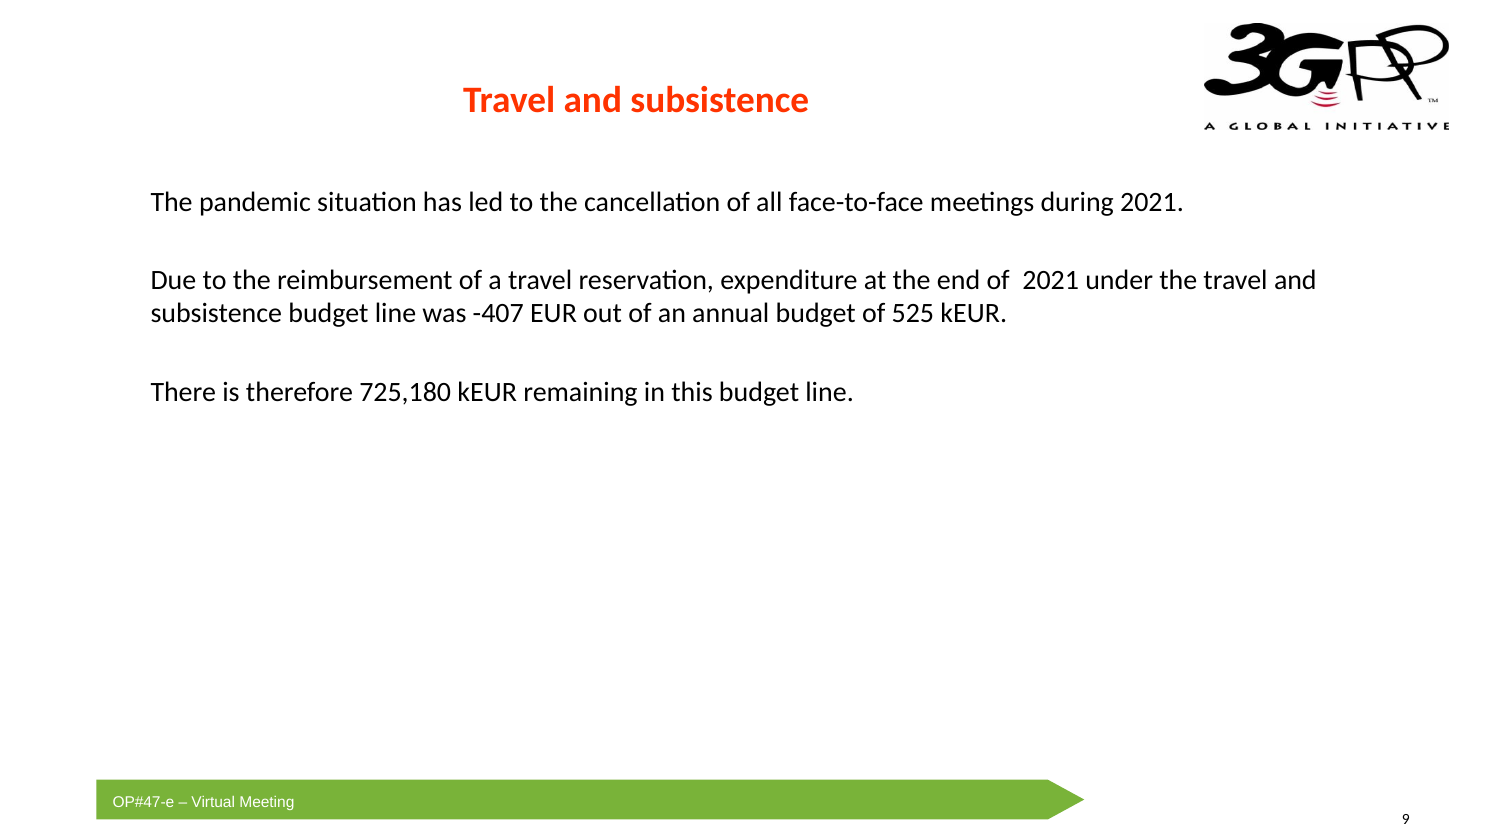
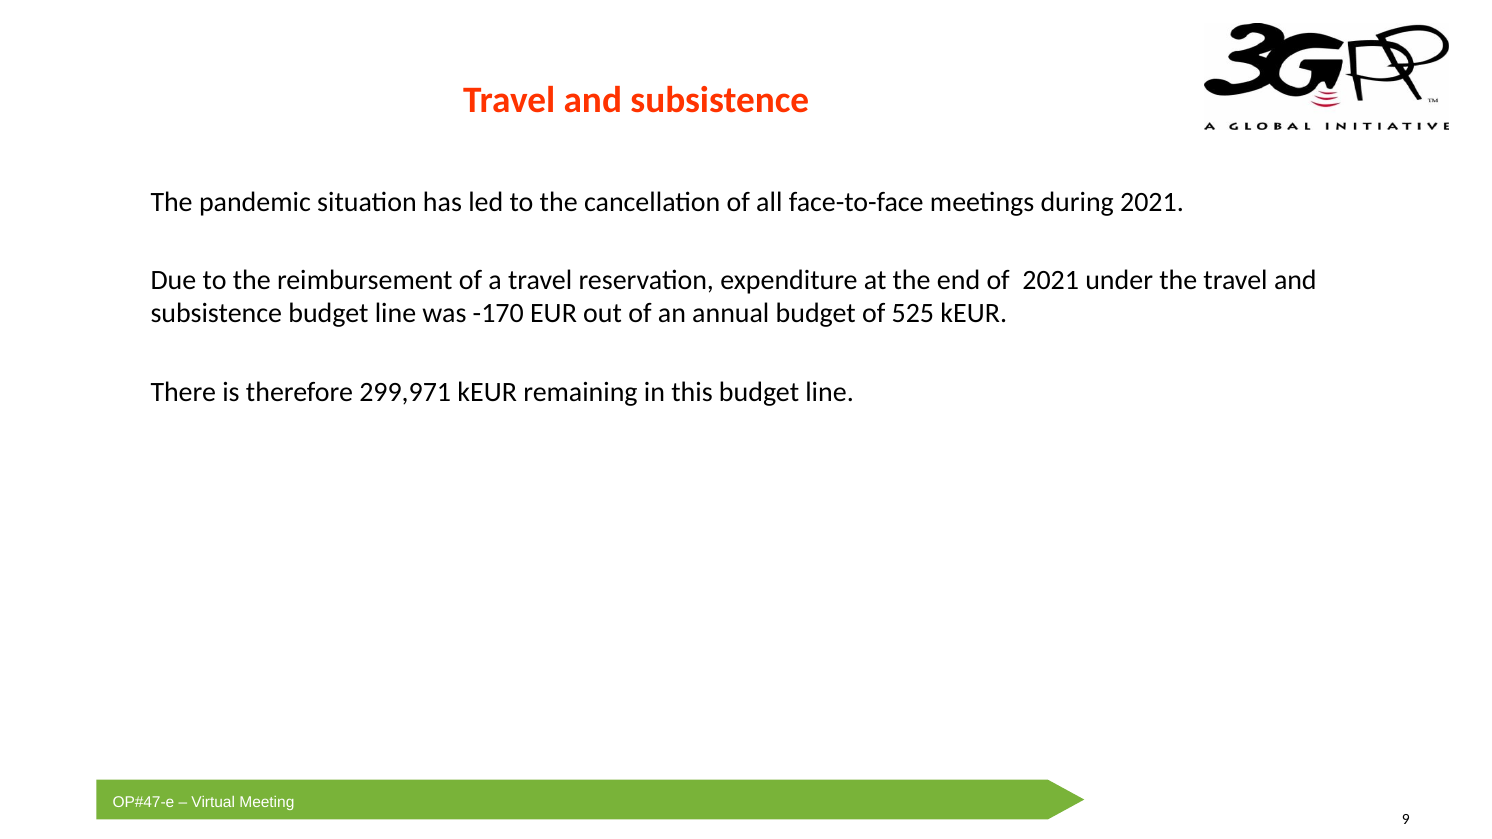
-407: -407 -> -170 (498, 314)
725,180: 725,180 -> 299,971 (405, 392)
